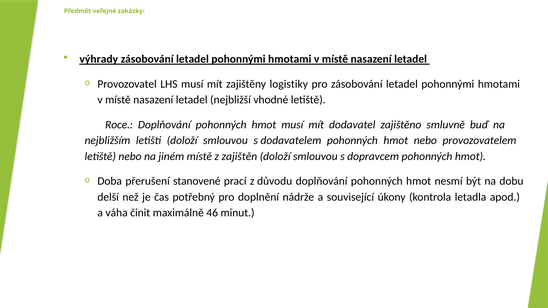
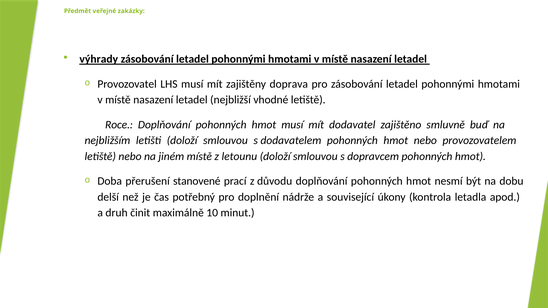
logistiky: logistiky -> doprava (289, 84)
zajištěn: zajištěn -> letounu (239, 156)
váha: váha -> druh (117, 213)
46: 46 -> 10 (212, 213)
